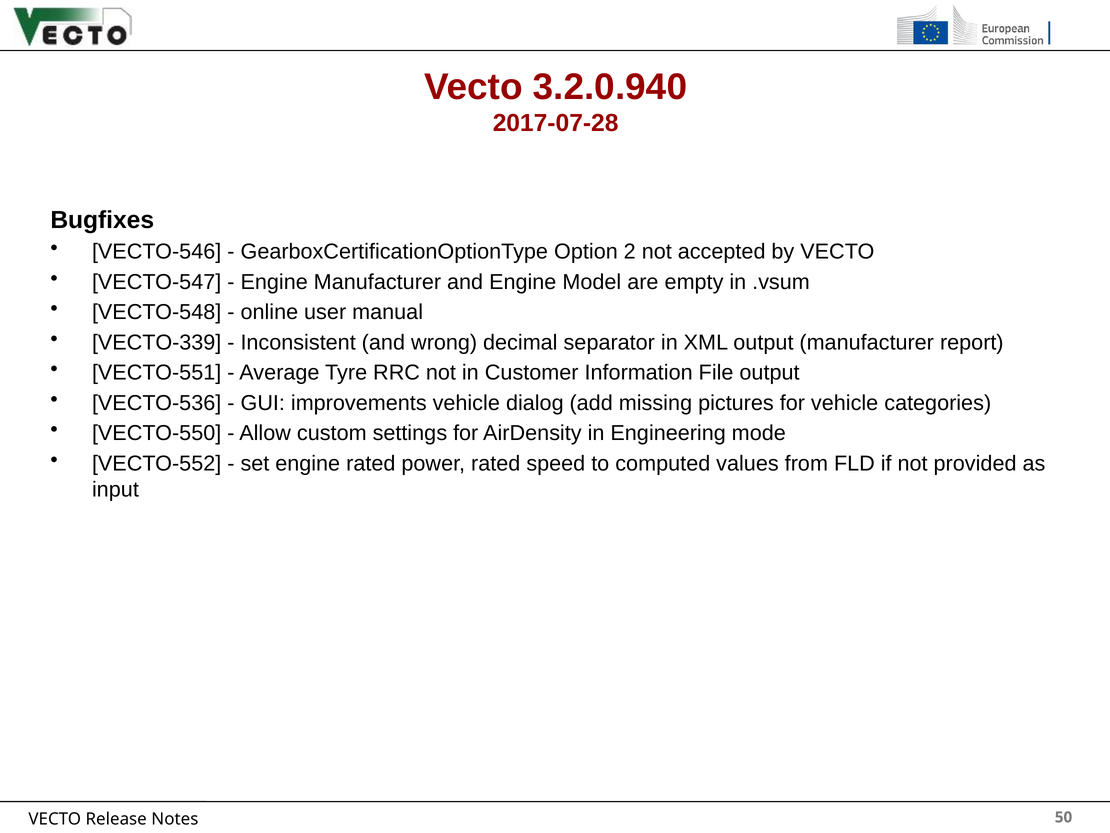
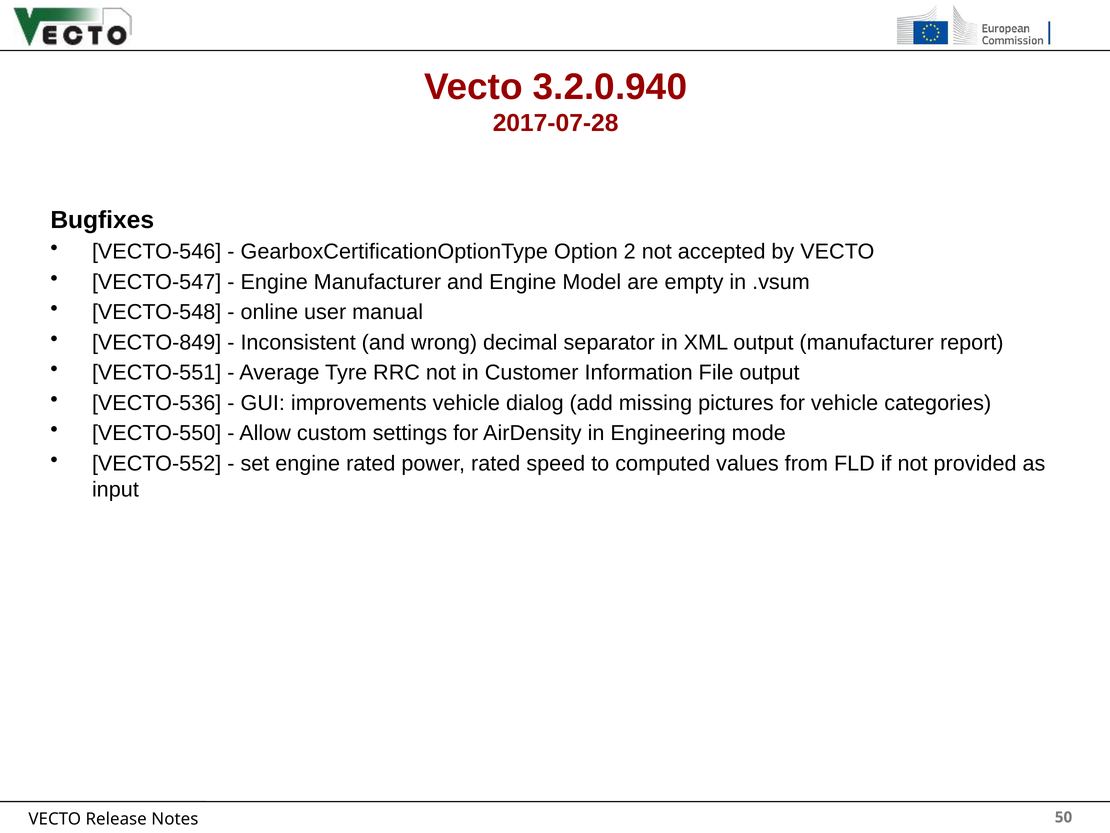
VECTO-339: VECTO-339 -> VECTO-849 (157, 342)
